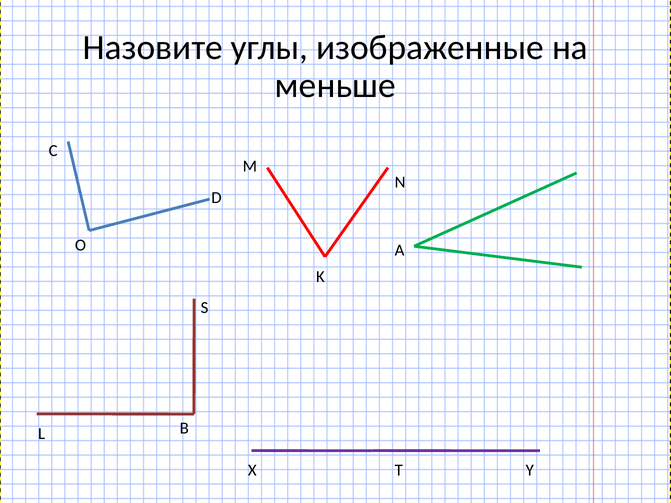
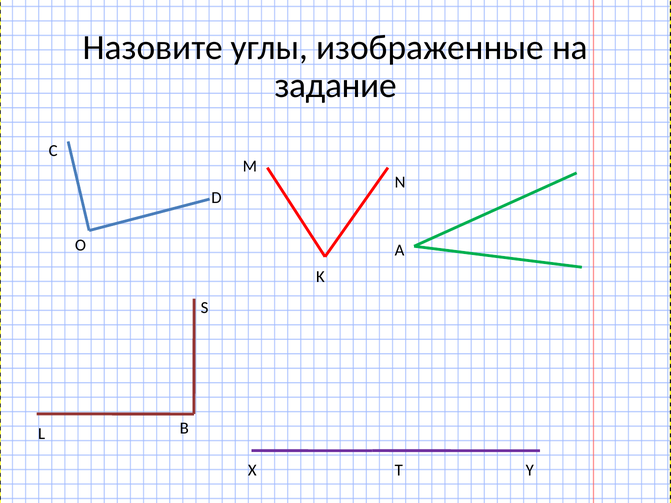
меньше: меньше -> задание (336, 86)
